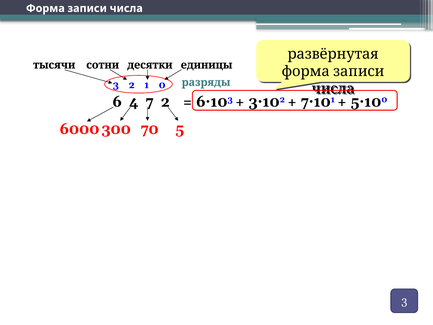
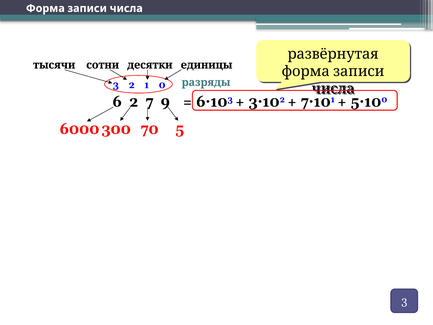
6 4: 4 -> 2 (134, 102)
7 2: 2 -> 9 (165, 102)
